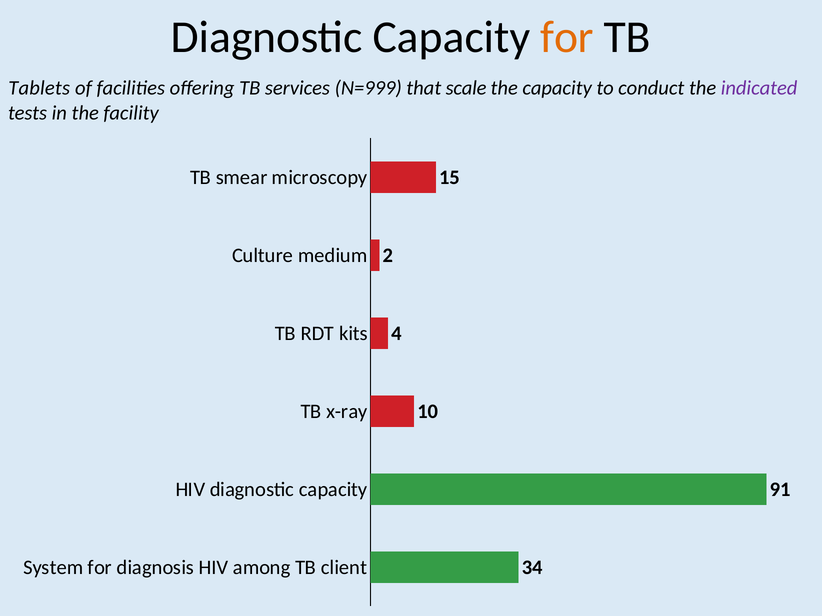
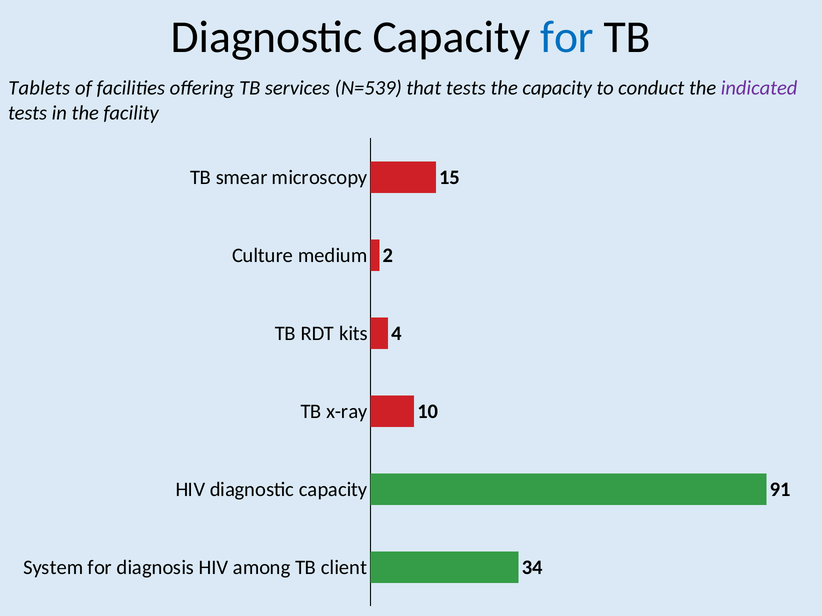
for colour: orange -> blue (567, 37)
N=999: N=999 -> N=539 (368, 88)
that scale: scale -> tests (466, 88)
